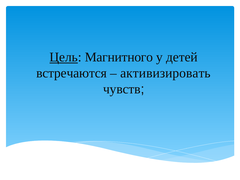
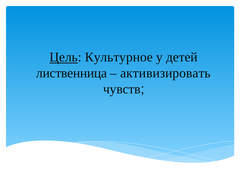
Магнитного: Магнитного -> Культурное (119, 57)
встречаются: встречаются -> лиственница (72, 73)
